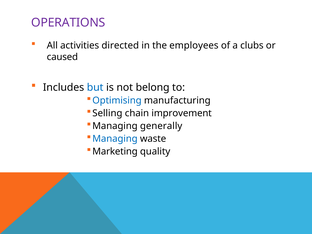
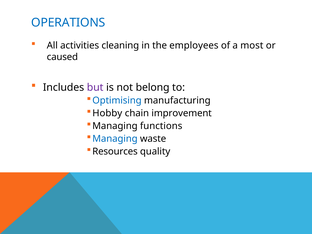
OPERATIONS colour: purple -> blue (68, 23)
directed: directed -> cleaning (120, 45)
clubs: clubs -> most (252, 45)
but colour: blue -> purple (95, 87)
Selling: Selling -> Hobby (107, 113)
generally: generally -> functions (161, 126)
Marketing: Marketing -> Resources (115, 151)
